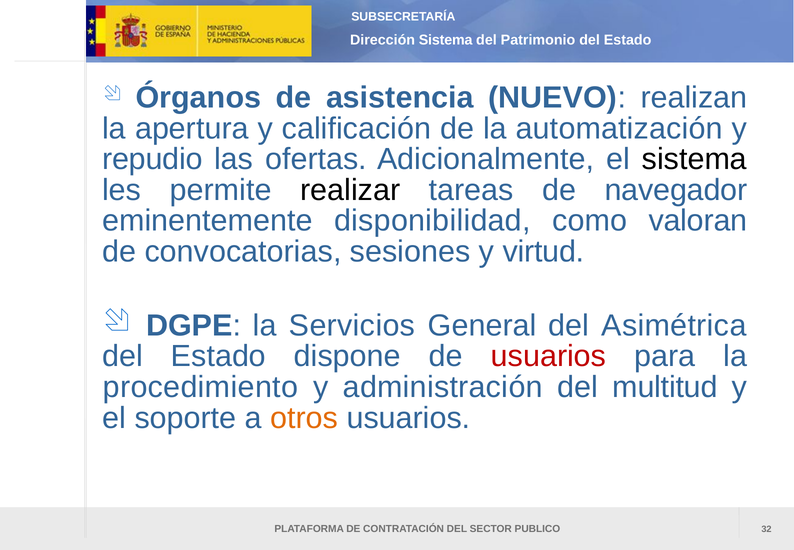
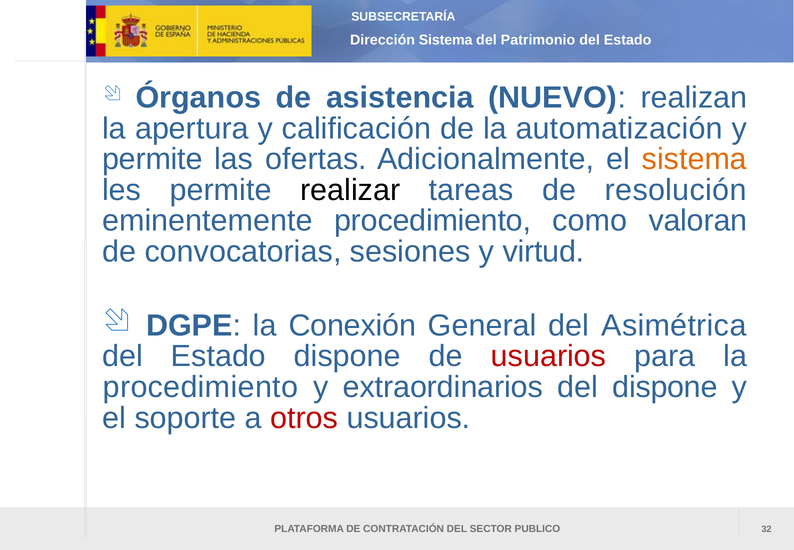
repudio: repudio -> permite (152, 159)
sistema colour: black -> orange (694, 159)
navegador: navegador -> resolución (676, 190)
eminentemente disponibilidad: disponibilidad -> procedimiento (433, 221)
Servicios: Servicios -> Conexión (352, 325)
administración: administración -> extraordinarios (443, 387)
del multitud: multitud -> dispone (665, 387)
otros colour: orange -> red (304, 418)
